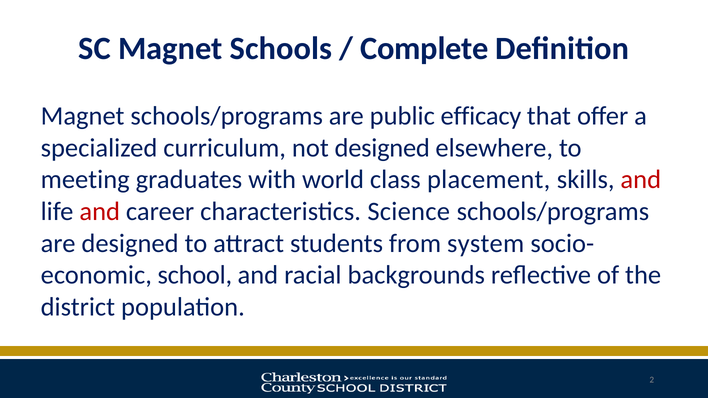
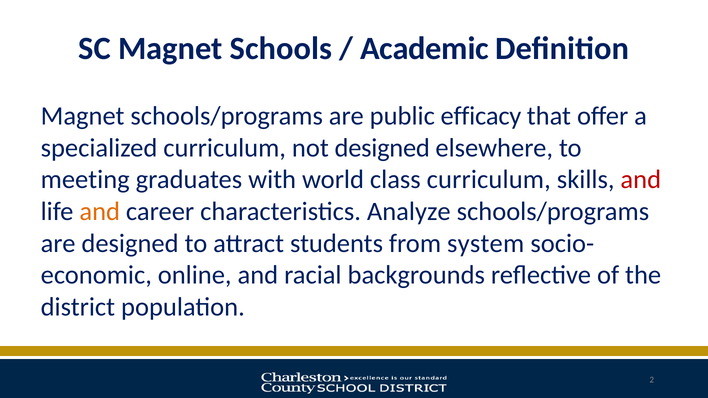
Complete: Complete -> Academic (424, 49)
class placement: placement -> curriculum (489, 180)
and colour: red -> orange (100, 212)
Science: Science -> Analyze (409, 212)
school: school -> online (195, 275)
